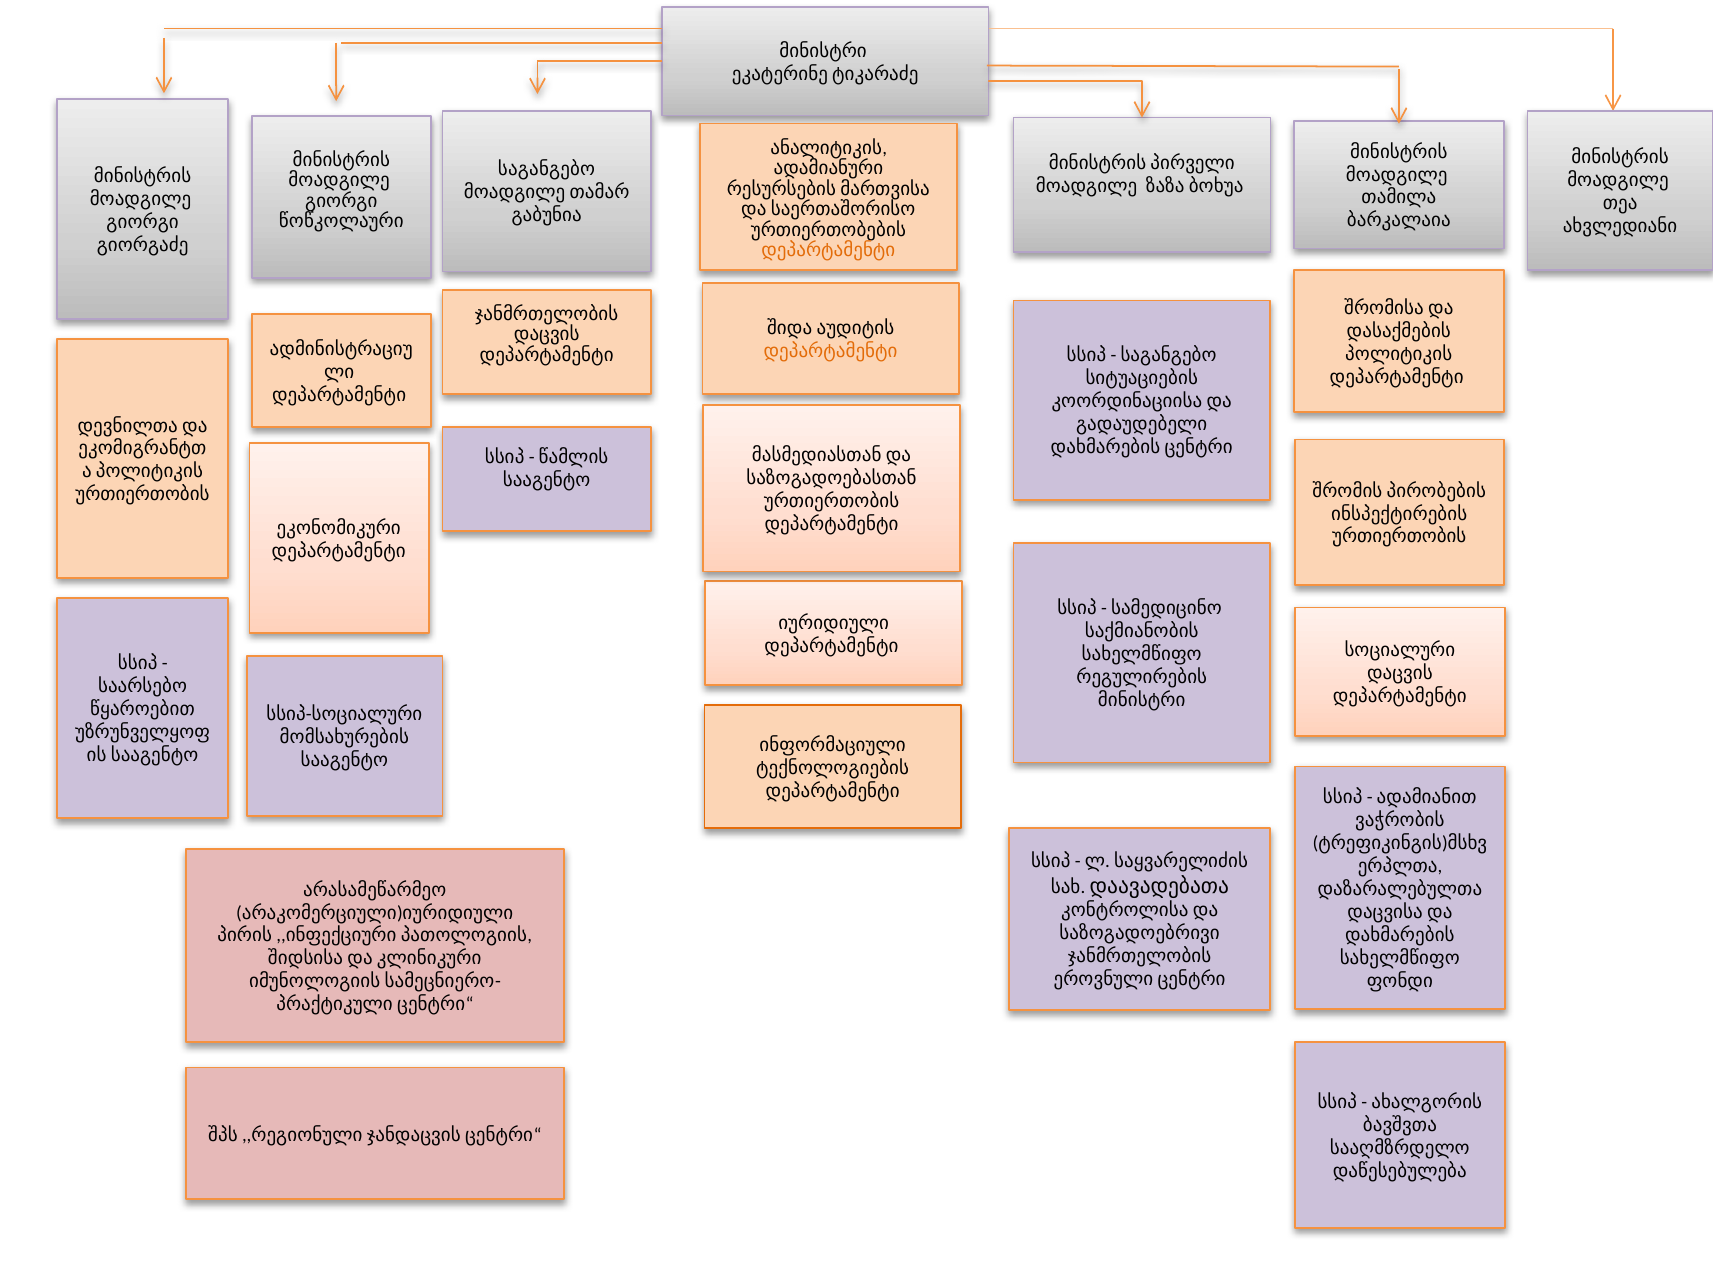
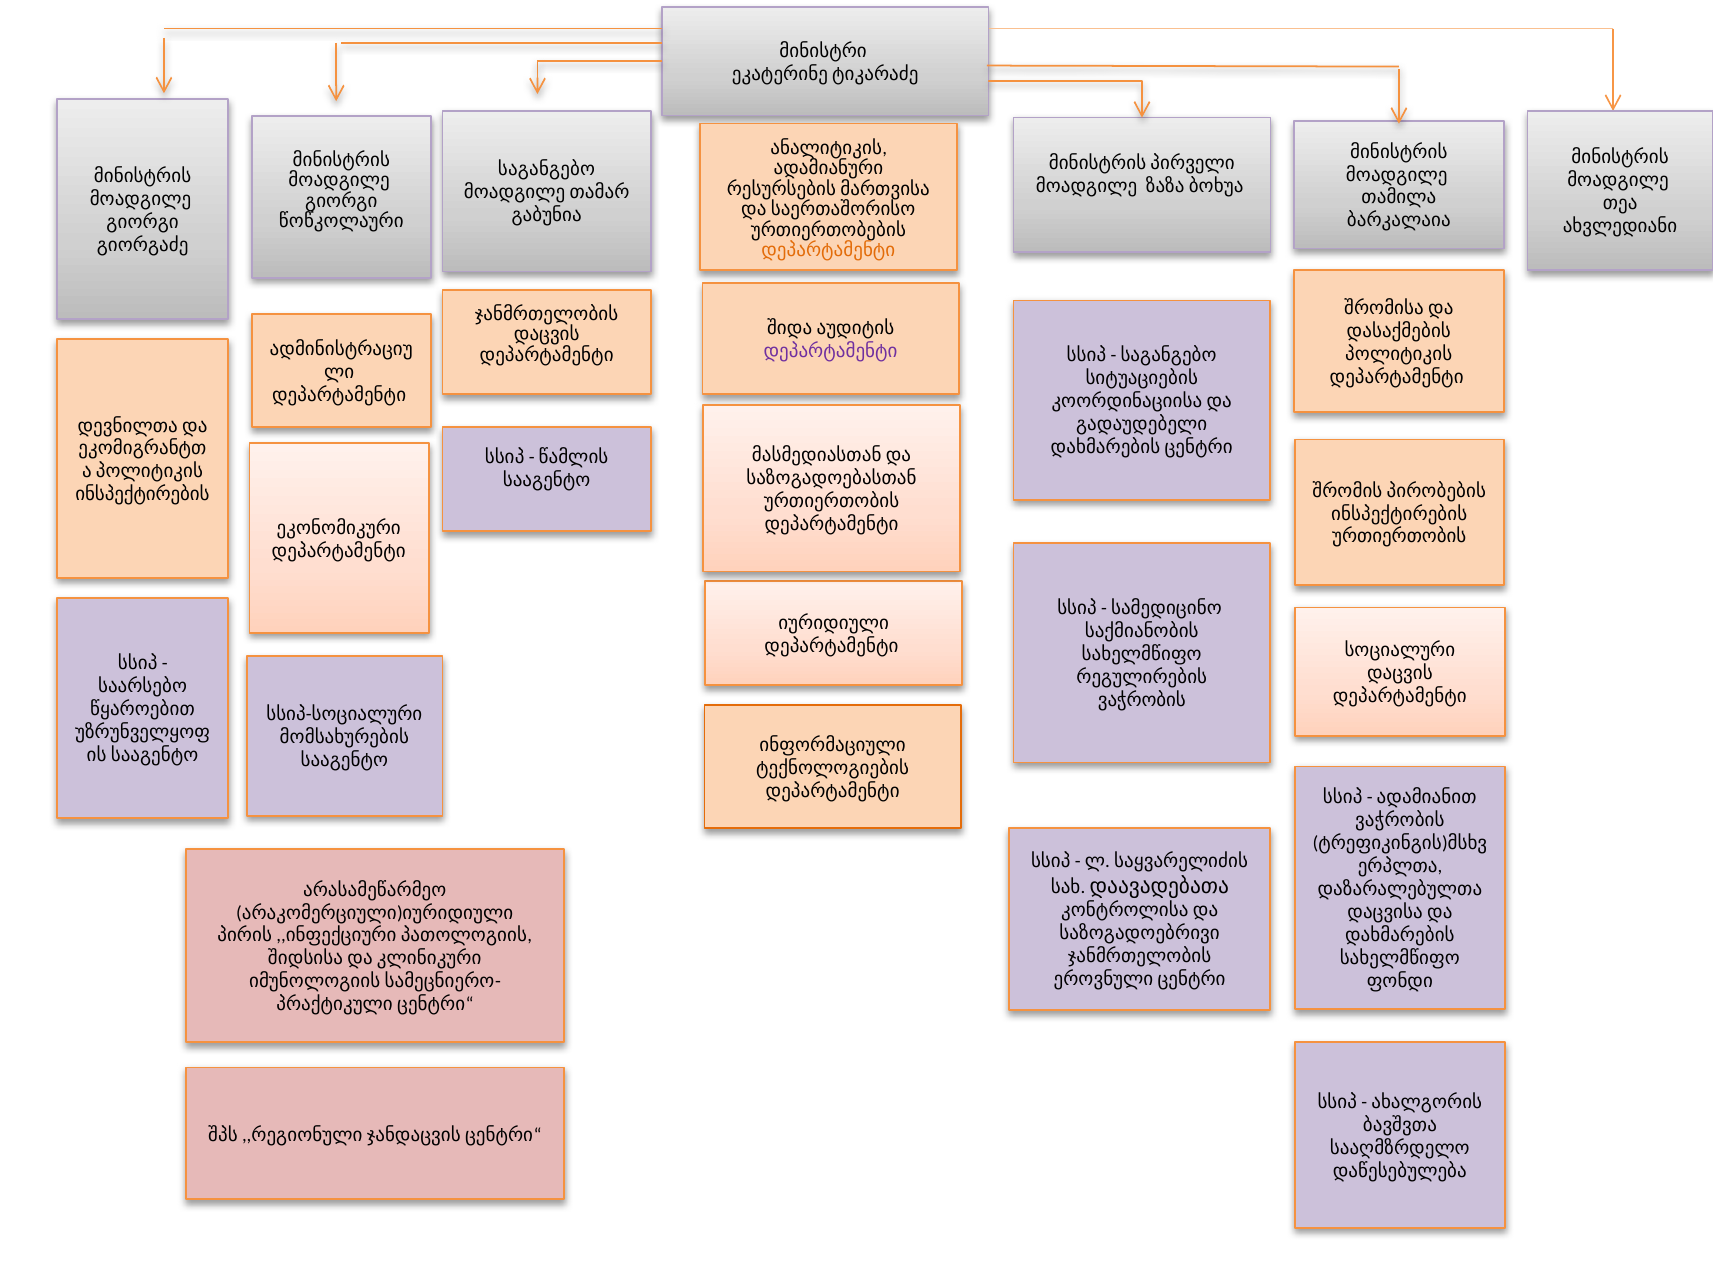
დეპარტამენტი colour: orange -> purple (831, 351)
ურთიერთობის: ურთიერთობის -> ინსპექტირების (142, 494)
მინისტრი: მინისტრი -> ვაჭრობის (1142, 700)
